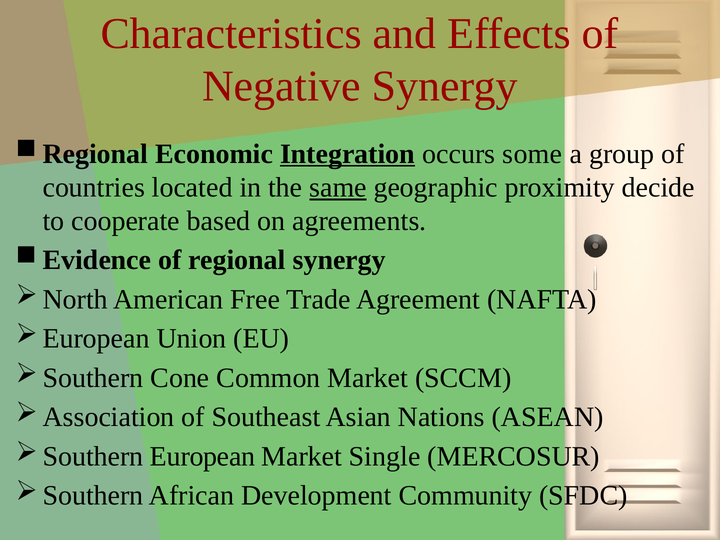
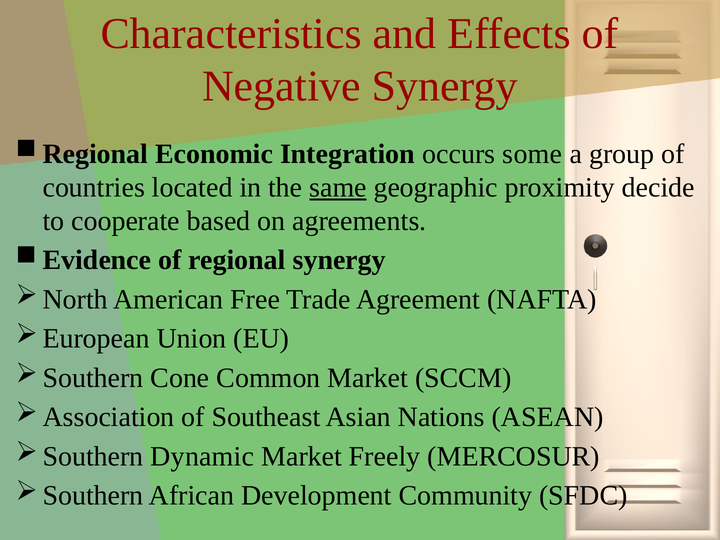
Integration underline: present -> none (348, 154)
European: European -> Dynamic (202, 456)
Single: Single -> Freely (385, 456)
